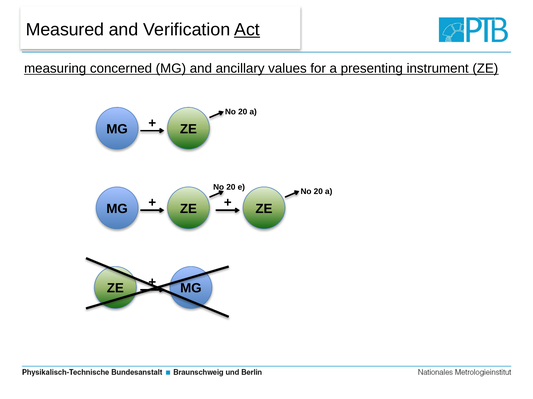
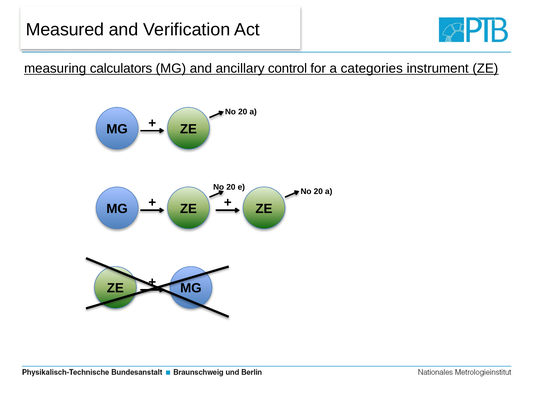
Act underline: present -> none (247, 30)
concerned: concerned -> calculators (121, 69)
values: values -> control (288, 69)
presenting: presenting -> categories (372, 69)
